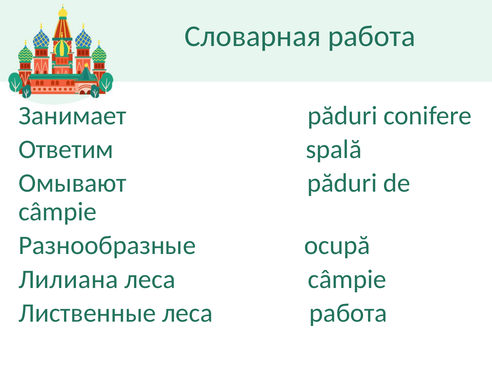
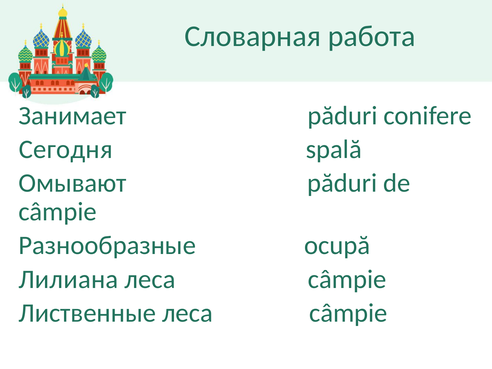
Ответим: Ответим -> Сегодня (66, 149)
Лиственные леса работа: работа -> câmpie (348, 313)
